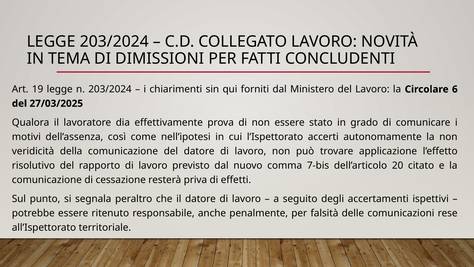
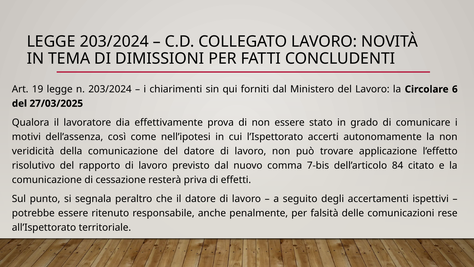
20: 20 -> 84 (398, 165)
